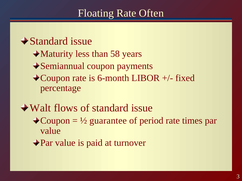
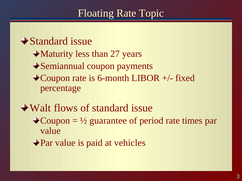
Often: Often -> Topic (151, 13)
58: 58 -> 27 (115, 54)
turnover: turnover -> vehicles (130, 143)
